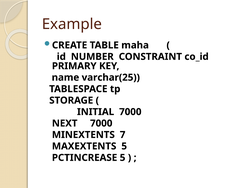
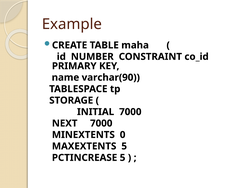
varchar(25: varchar(25 -> varchar(90 (111, 78)
7: 7 -> 0 (123, 135)
